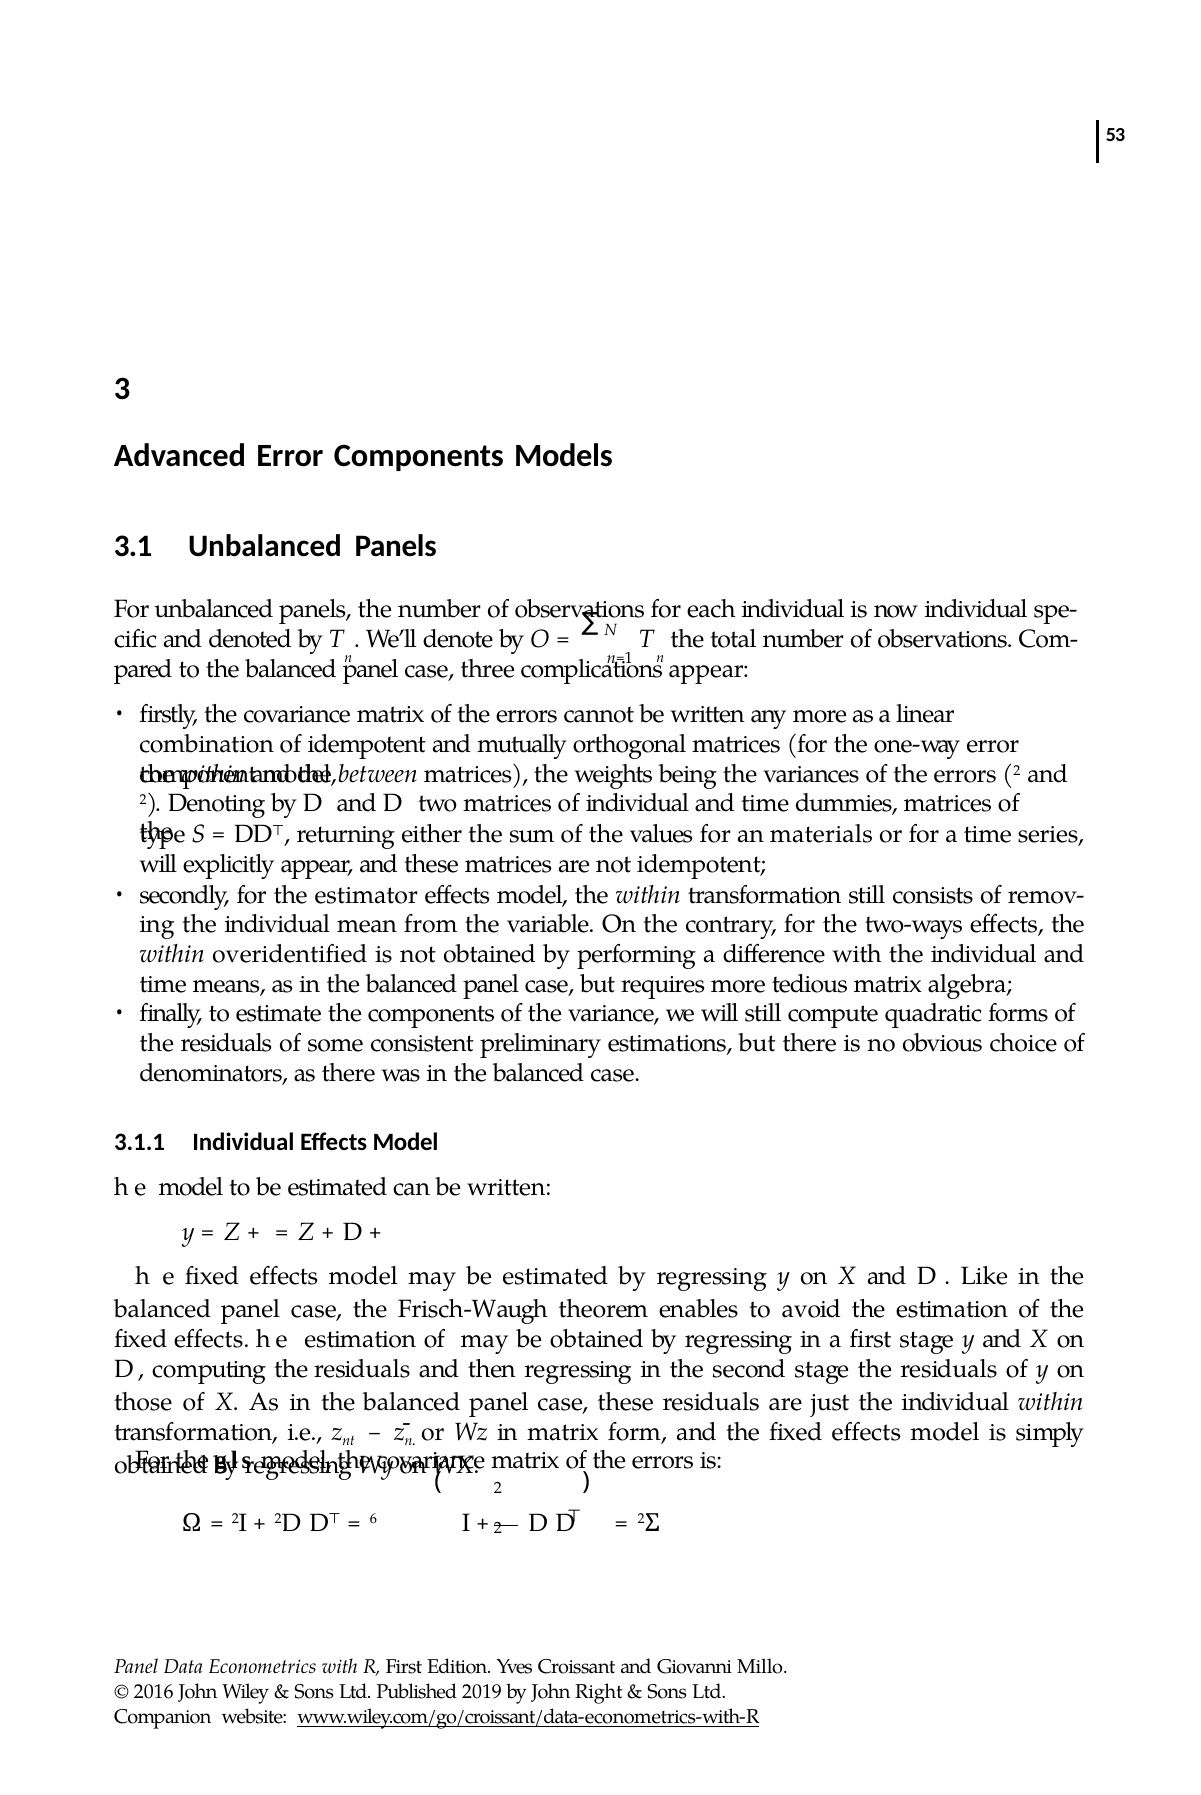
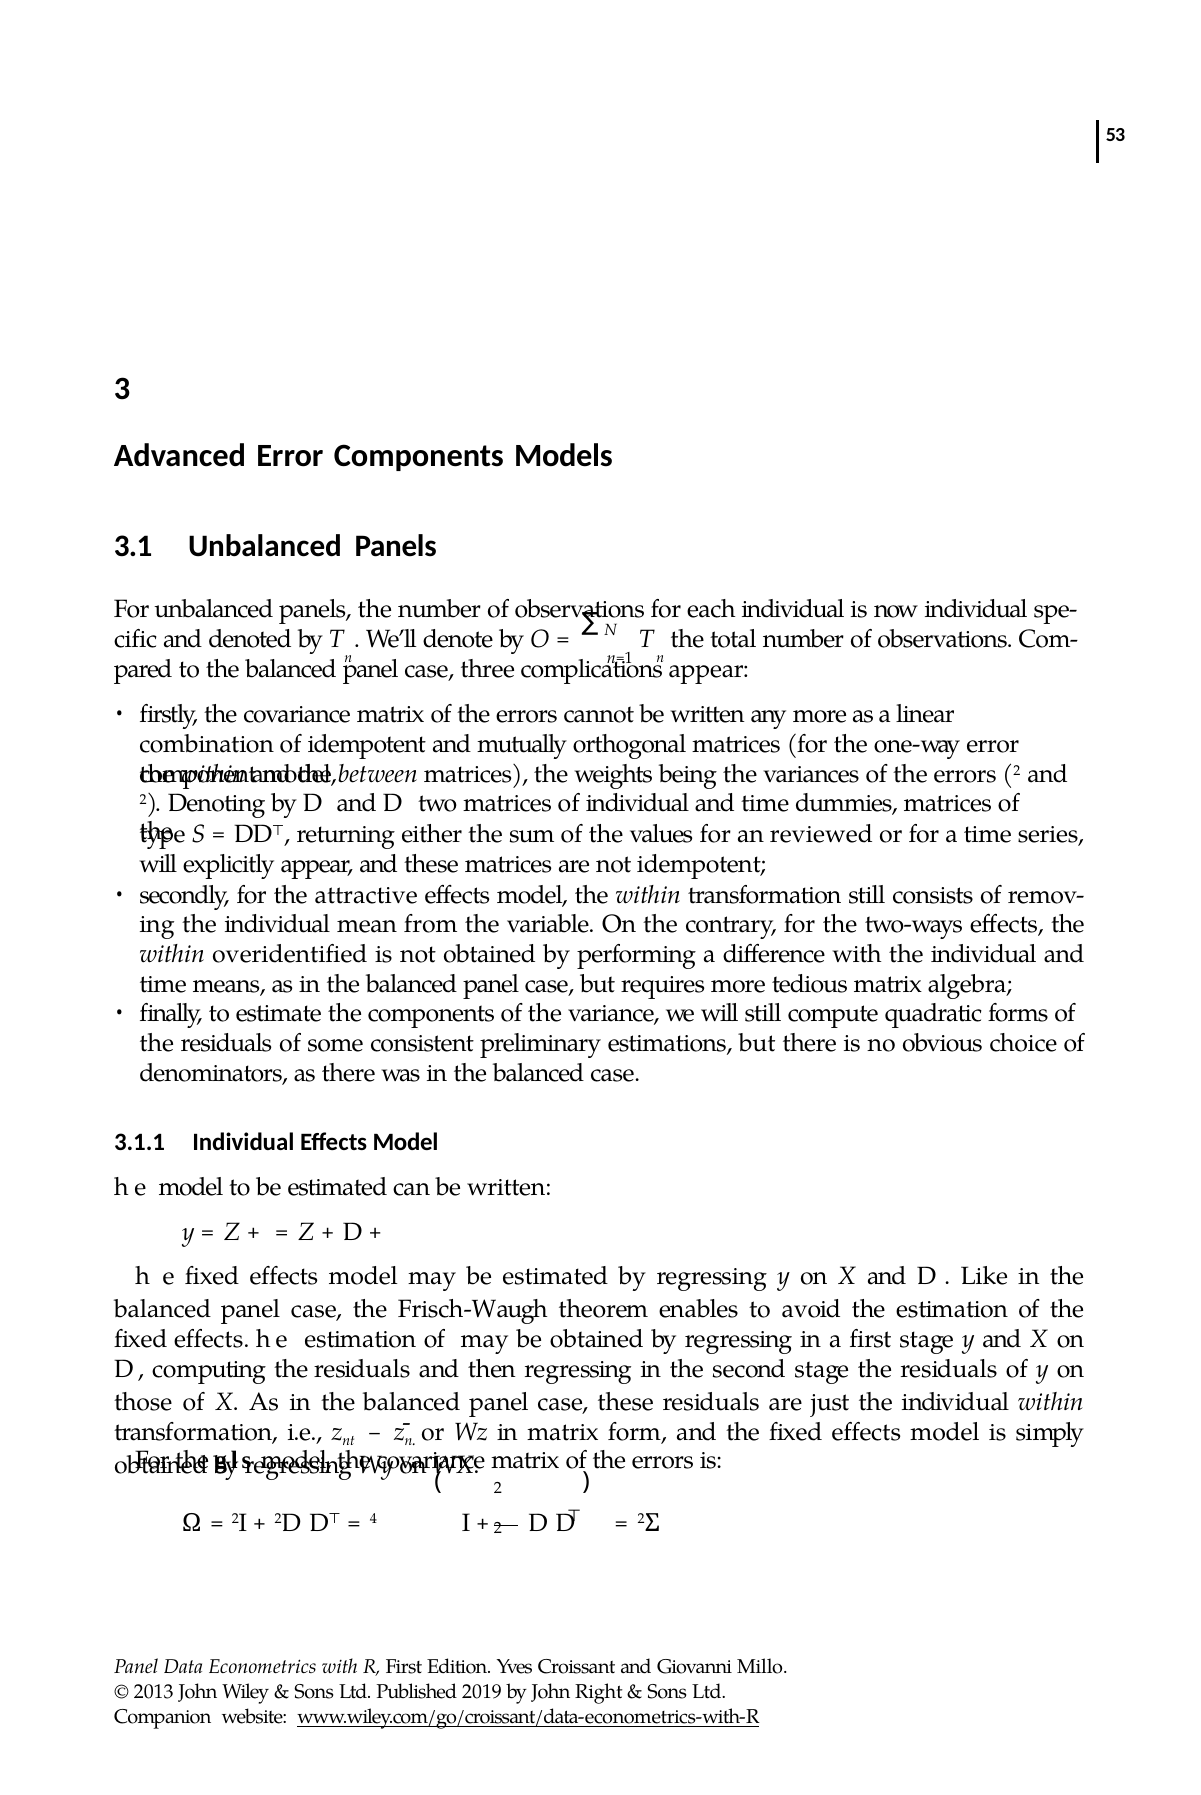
materials: materials -> reviewed (821, 834)
estimator: estimator -> attractive (366, 894)
6: 6 -> 4 (374, 1518)
2016: 2016 -> 2013 (154, 1691)
